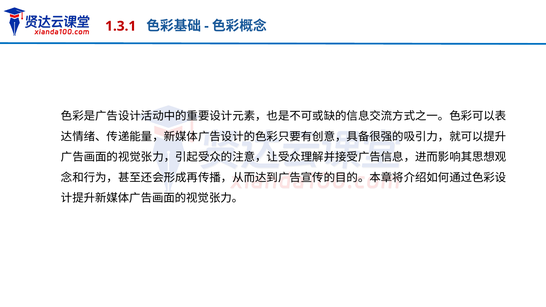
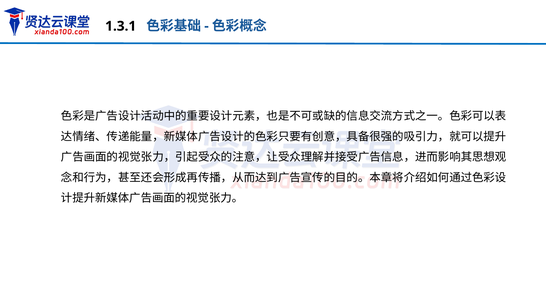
1.3.1 colour: red -> black (121, 26)
